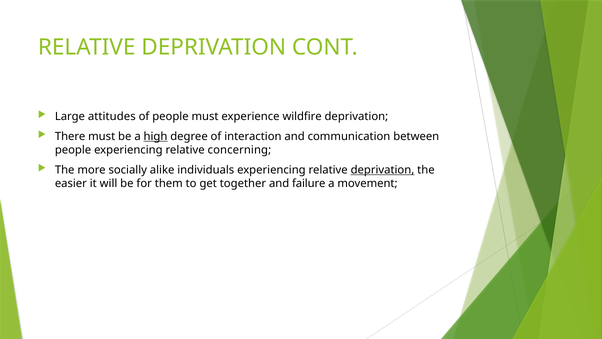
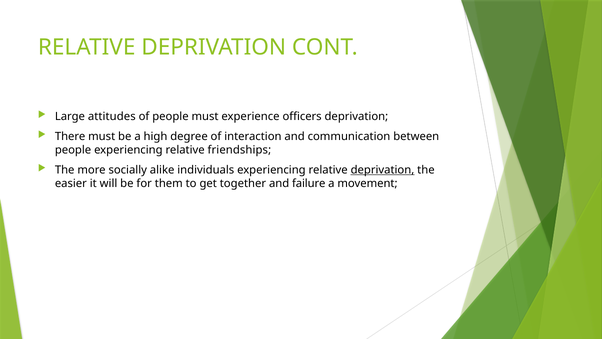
wildfire: wildfire -> officers (302, 117)
high underline: present -> none (156, 136)
concerning: concerning -> friendships (239, 150)
